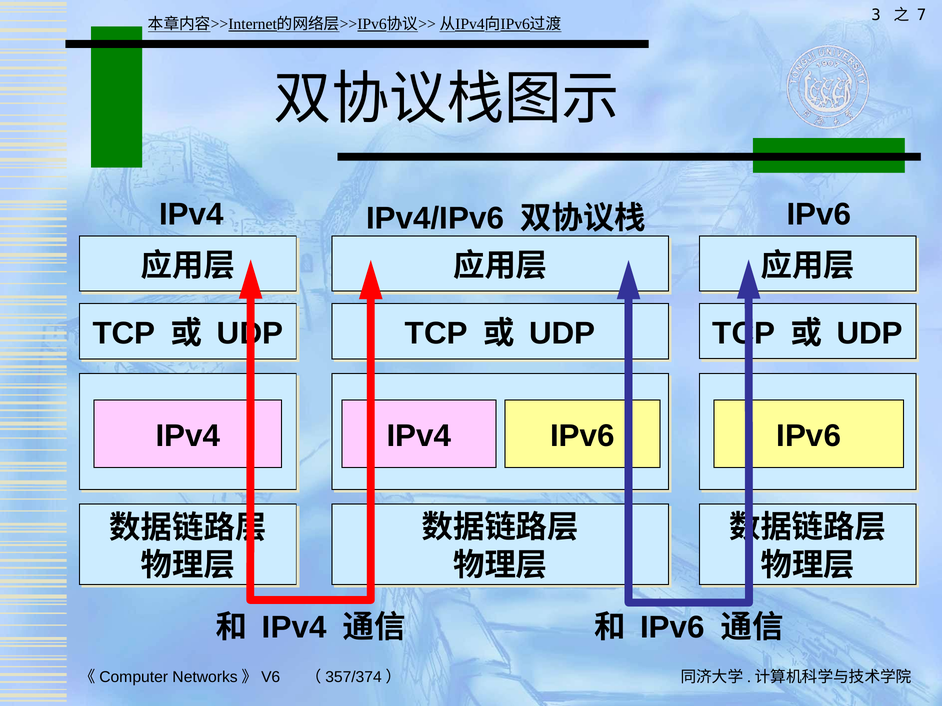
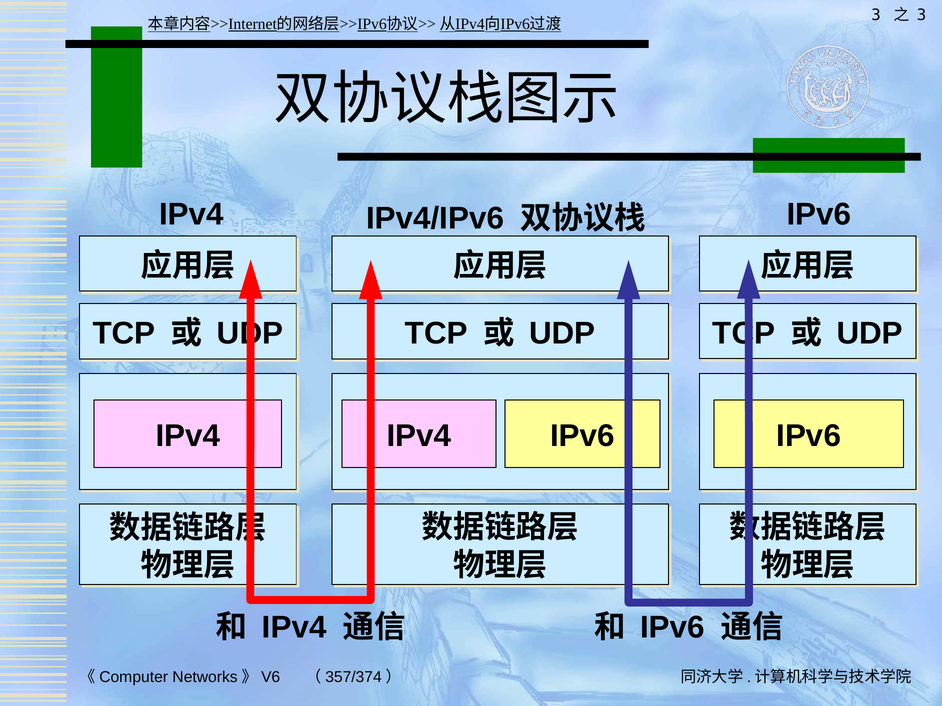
7: 7 -> 3 (922, 15)
